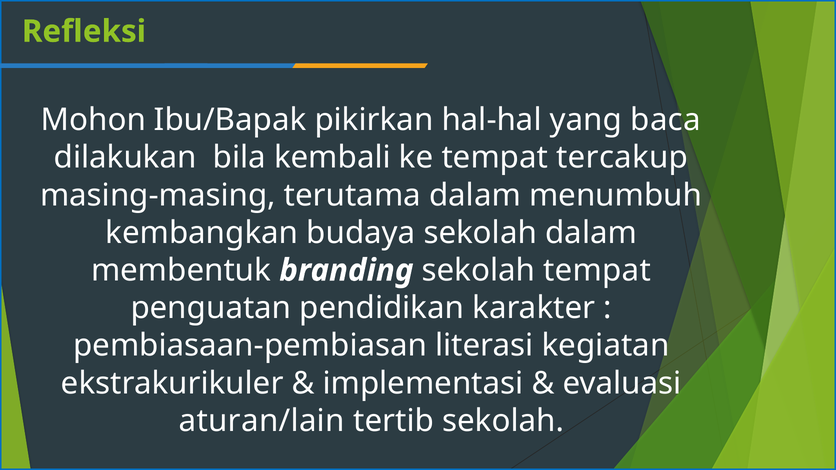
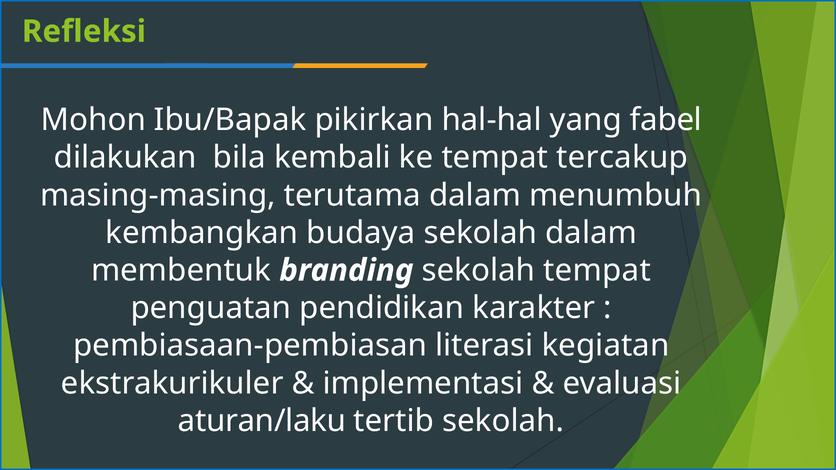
baca: baca -> fabel (666, 120)
aturan/lain: aturan/lain -> aturan/laku (262, 421)
